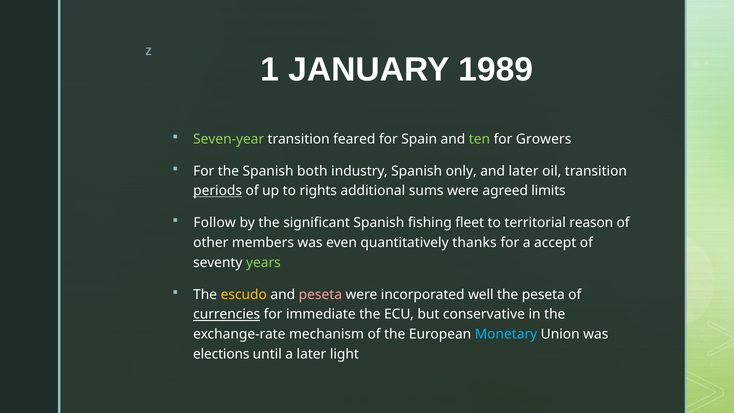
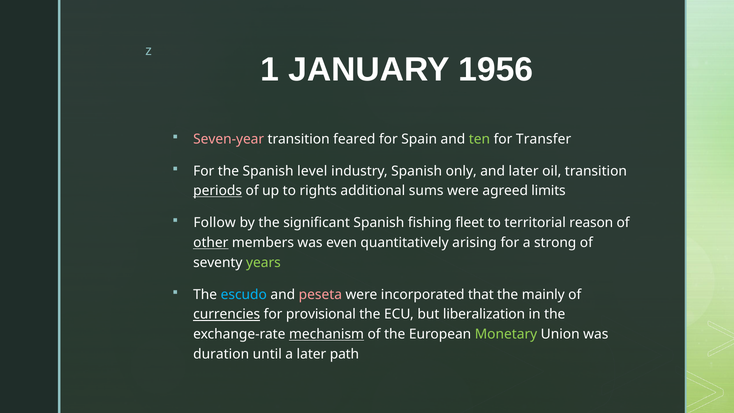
1989: 1989 -> 1956 (496, 69)
Seven-year colour: light green -> pink (229, 139)
Growers: Growers -> Transfer (544, 139)
both: both -> level (312, 171)
other underline: none -> present (211, 243)
thanks: thanks -> arising (475, 243)
accept: accept -> strong (555, 243)
escudo colour: yellow -> light blue (244, 295)
well: well -> that (481, 295)
the peseta: peseta -> mainly (543, 295)
immediate: immediate -> provisional (321, 314)
conservative: conservative -> liberalization (484, 314)
mechanism underline: none -> present (327, 334)
Monetary colour: light blue -> light green (506, 334)
elections: elections -> duration (221, 354)
light: light -> path (344, 354)
